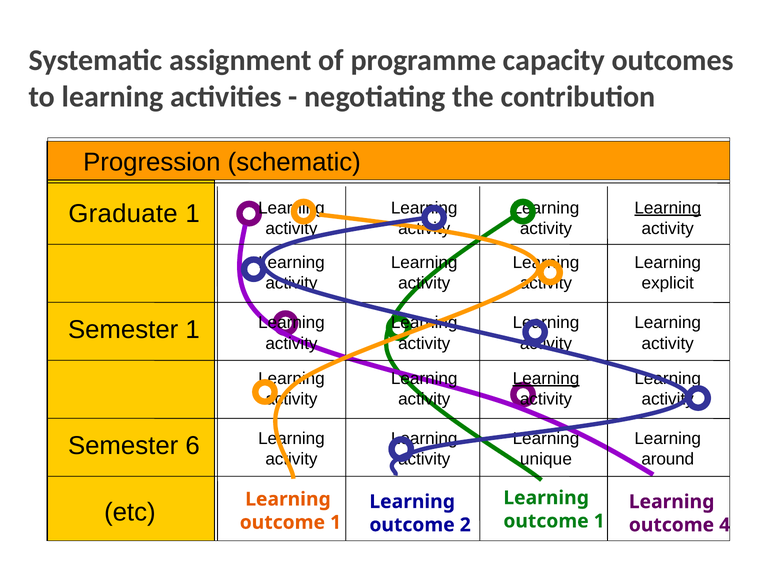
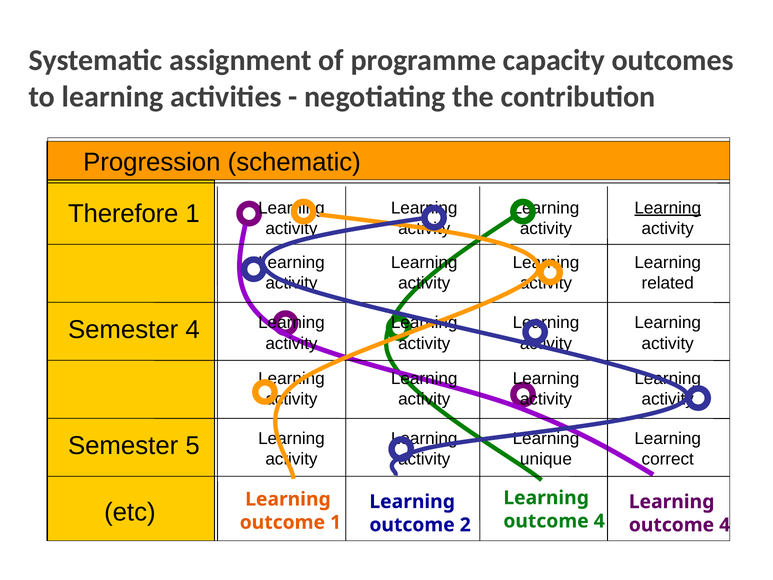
Graduate: Graduate -> Therefore (123, 214)
explicit: explicit -> related (668, 283)
Semester 1: 1 -> 4 (193, 330)
Learning underline: present -> none (546, 378)
6: 6 -> 5 (193, 446)
around: around -> correct (668, 459)
1: 1 -> 4 (599, 521)
